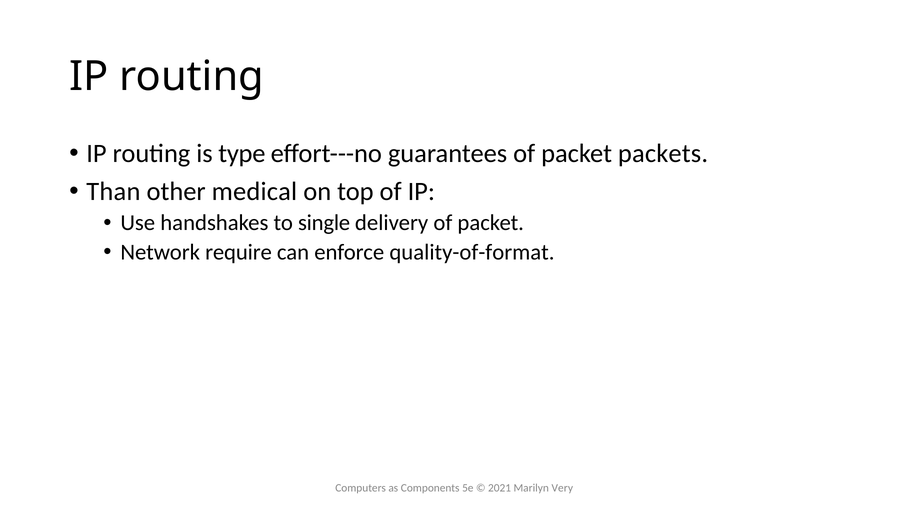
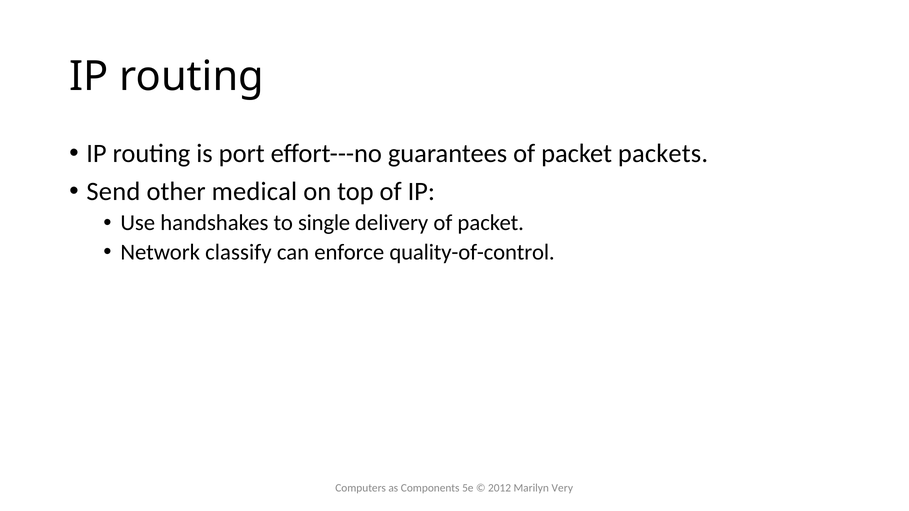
type: type -> port (242, 154)
Than: Than -> Send (113, 192)
require: require -> classify (238, 252)
quality-of-format: quality-of-format -> quality-of-control (472, 252)
2021: 2021 -> 2012 (500, 488)
